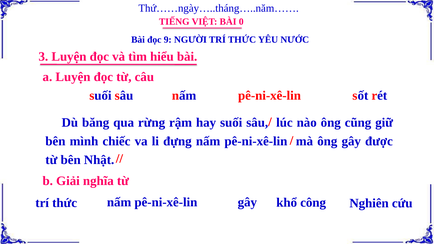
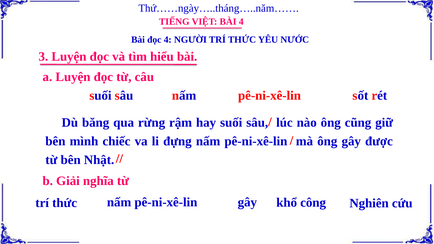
BÀI 0: 0 -> 4 (241, 22)
đọc 9: 9 -> 4 (168, 40)
